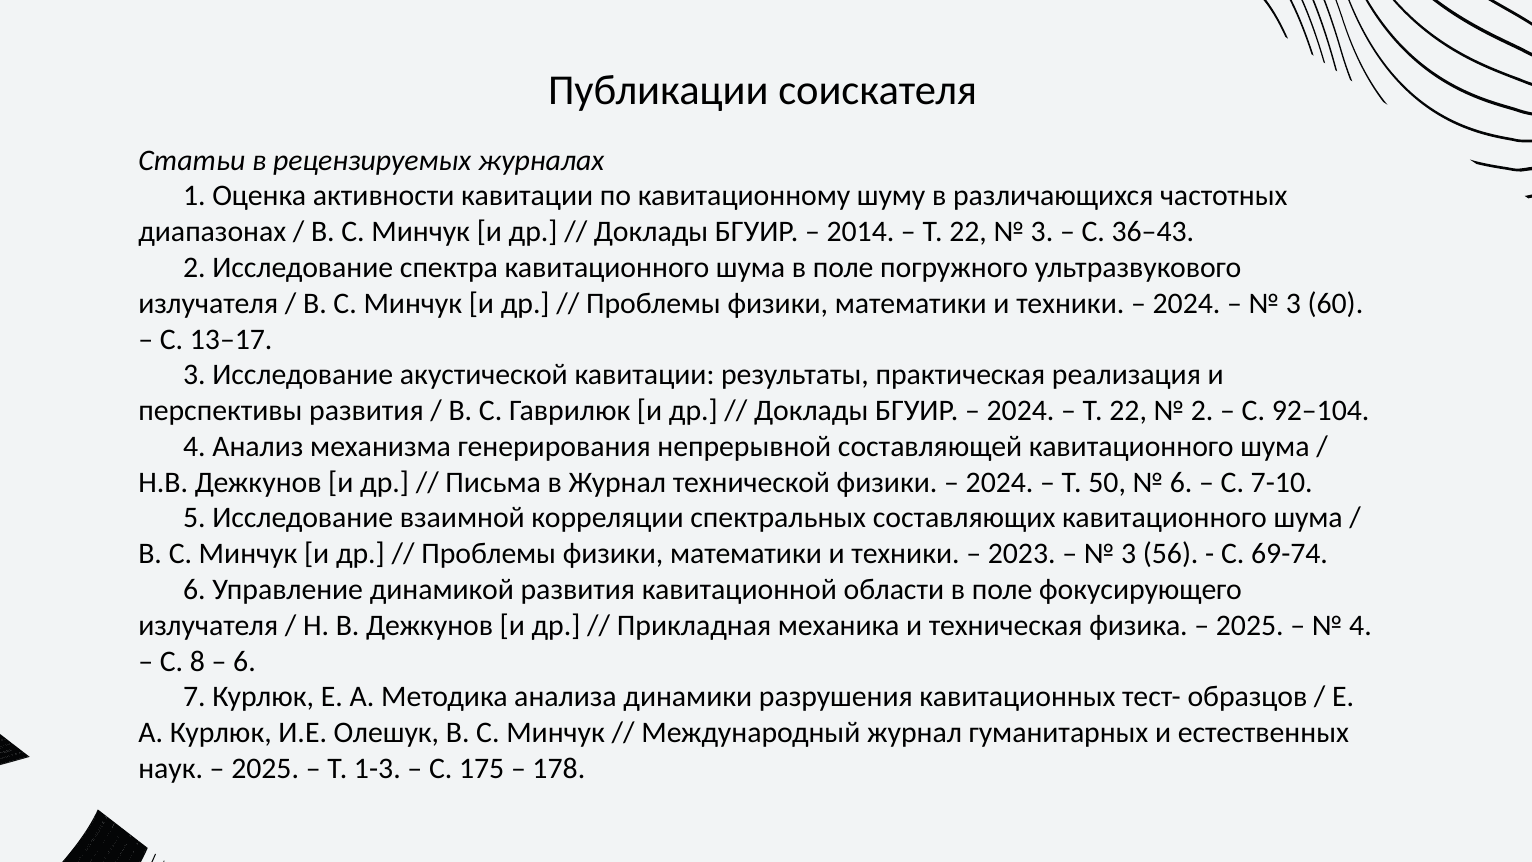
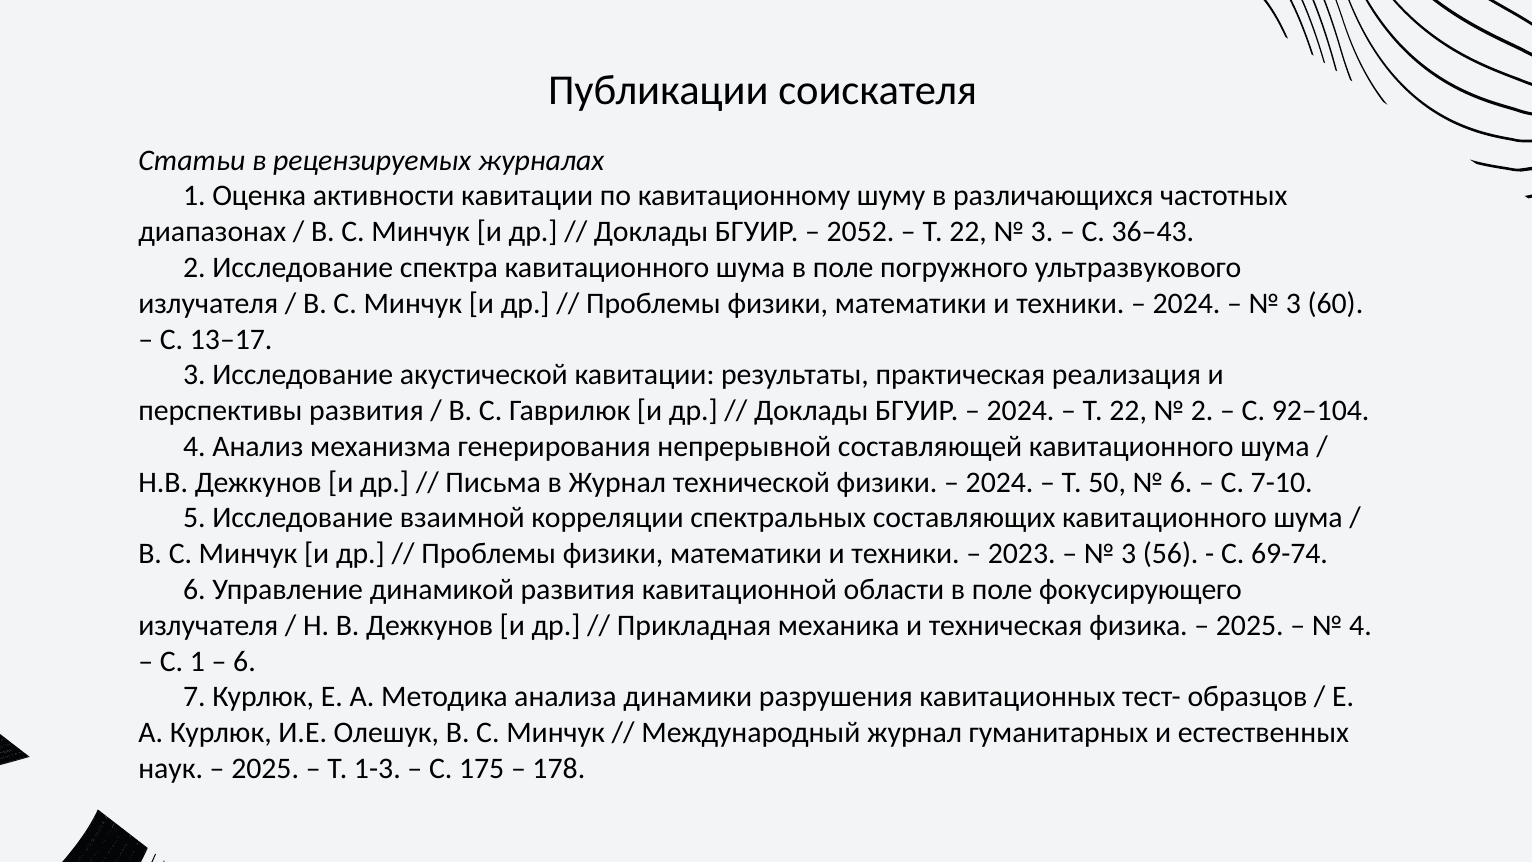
2014: 2014 -> 2052 (860, 232)
С 8: 8 -> 1 (197, 661)
